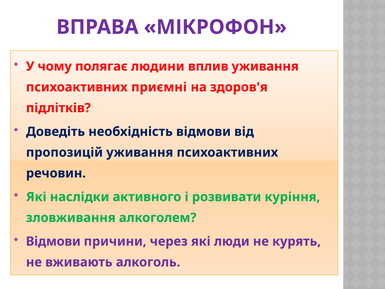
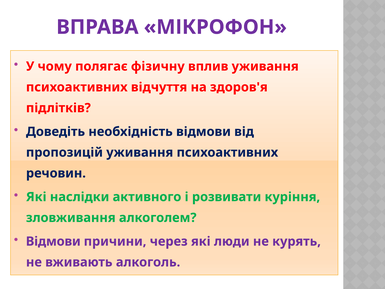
людини: людини -> фізичну (158, 66)
приємні: приємні -> відчуття (159, 87)
